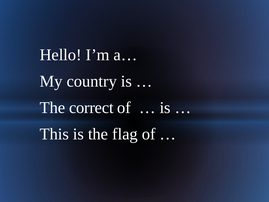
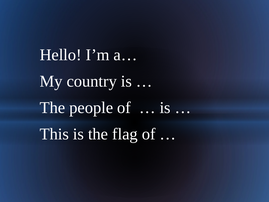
correct: correct -> people (91, 108)
